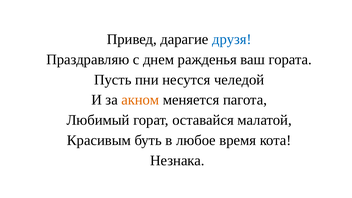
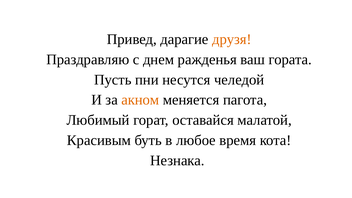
друзя colour: blue -> orange (232, 39)
